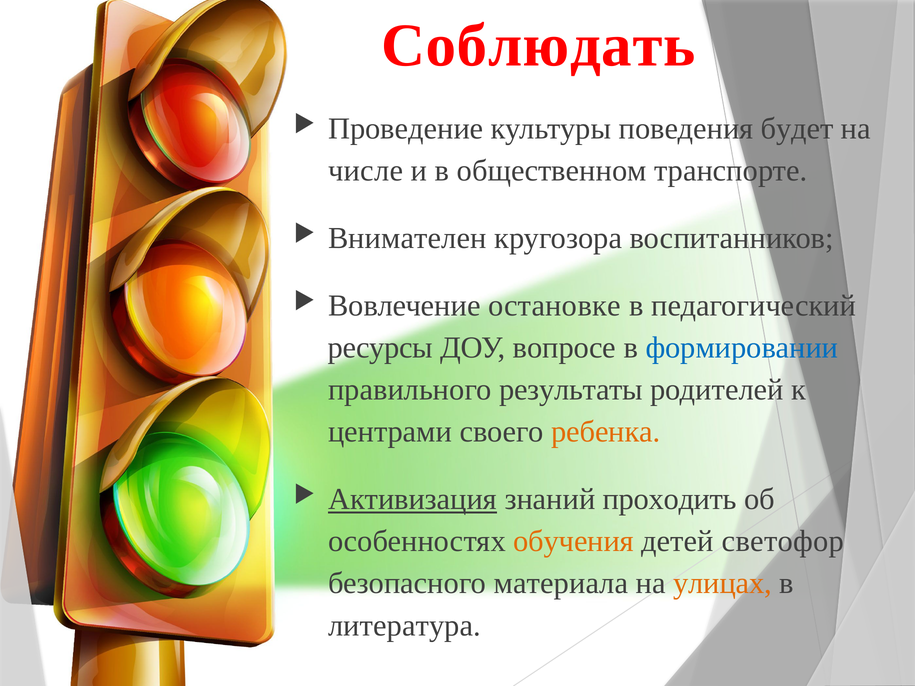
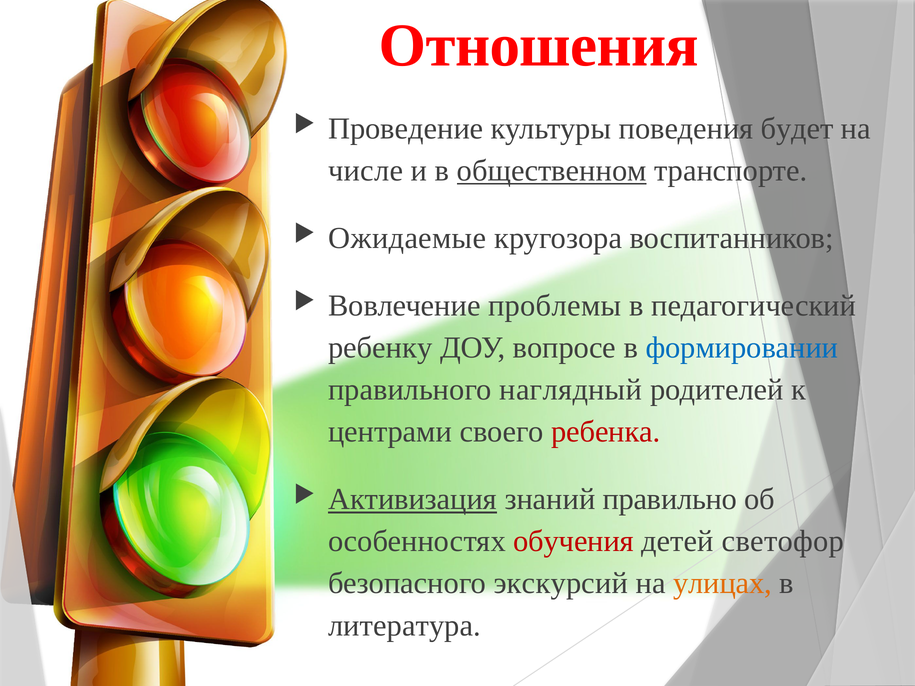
Соблюдать: Соблюдать -> Отношения (539, 45)
общественном underline: none -> present (552, 171)
Внимателен: Внимателен -> Ожидаемые (407, 238)
остановке: остановке -> проблемы (555, 306)
ресурсы: ресурсы -> ребенку (380, 348)
результаты: результаты -> наглядный (571, 390)
ребенка colour: orange -> red (606, 432)
проходить: проходить -> правильно (670, 499)
обучения colour: orange -> red (574, 542)
материала: материала -> экскурсий (561, 584)
